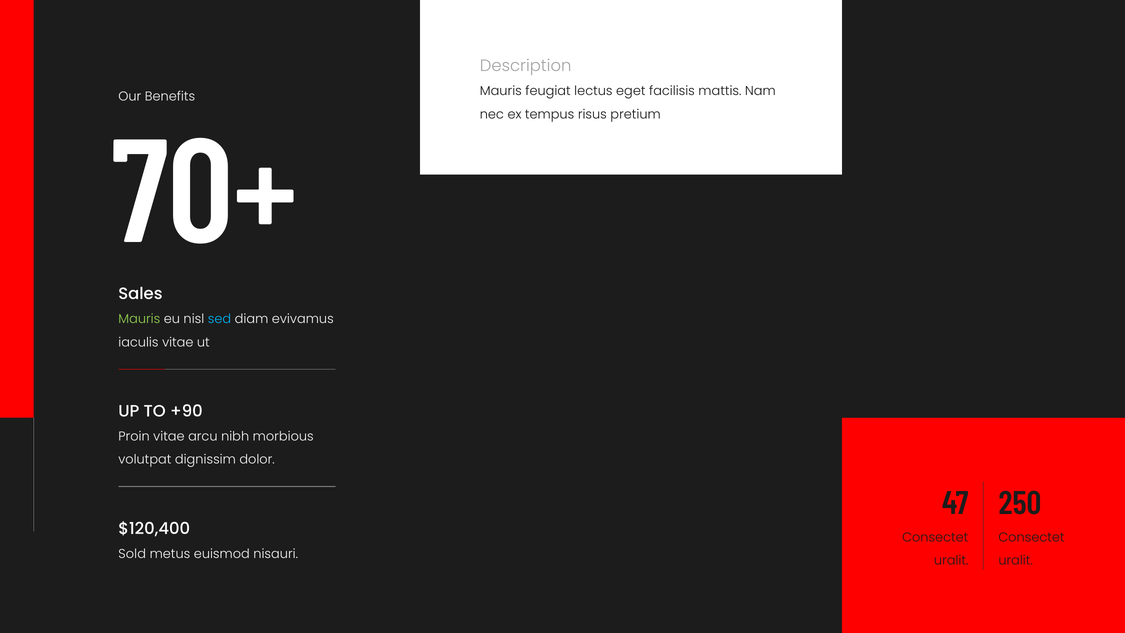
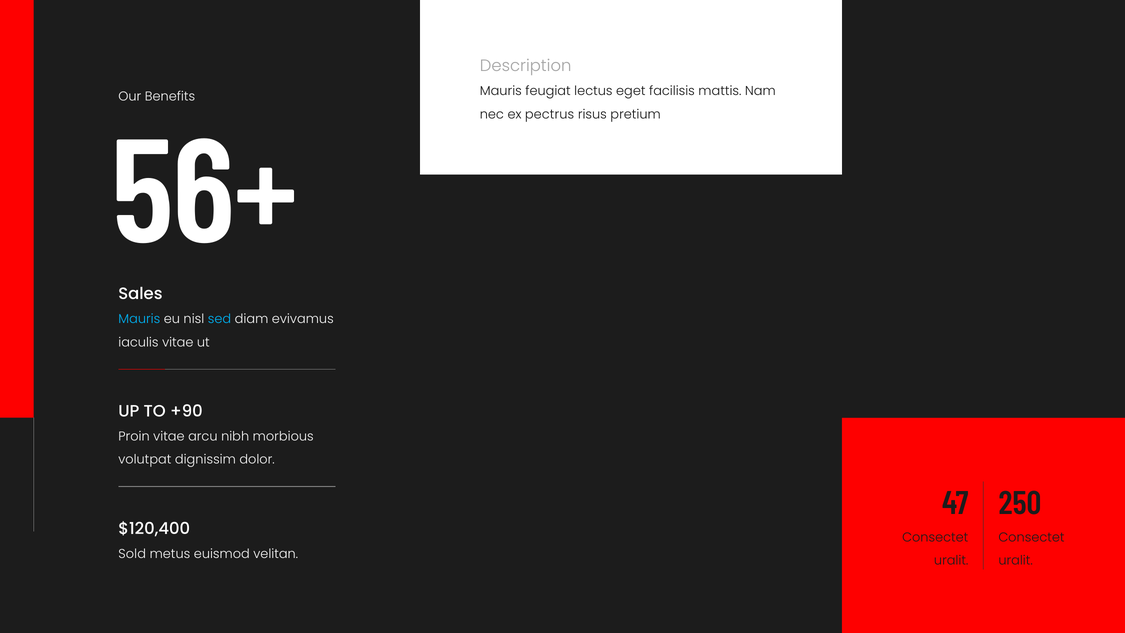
tempus: tempus -> pectrus (550, 114)
70+: 70+ -> 56+ (205, 194)
Mauris colour: light green -> light blue (139, 319)
nisauri: nisauri -> velitan (276, 554)
